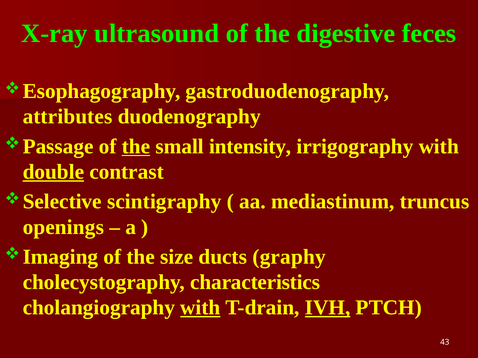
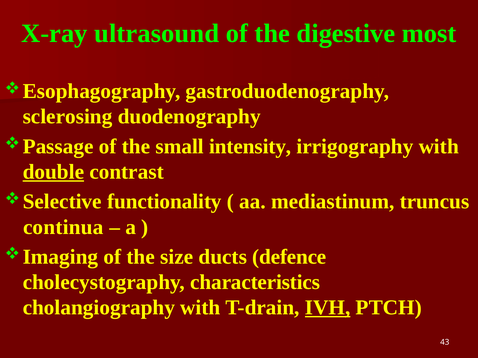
feces: feces -> most (429, 34)
attributes: attributes -> sclerosing (68, 117)
the underline: present -> none (136, 147)
scintigraphy: scintigraphy -> functionality (164, 202)
openings: openings -> continua (63, 227)
graphy: graphy -> defence (289, 257)
with underline: present -> none (200, 308)
